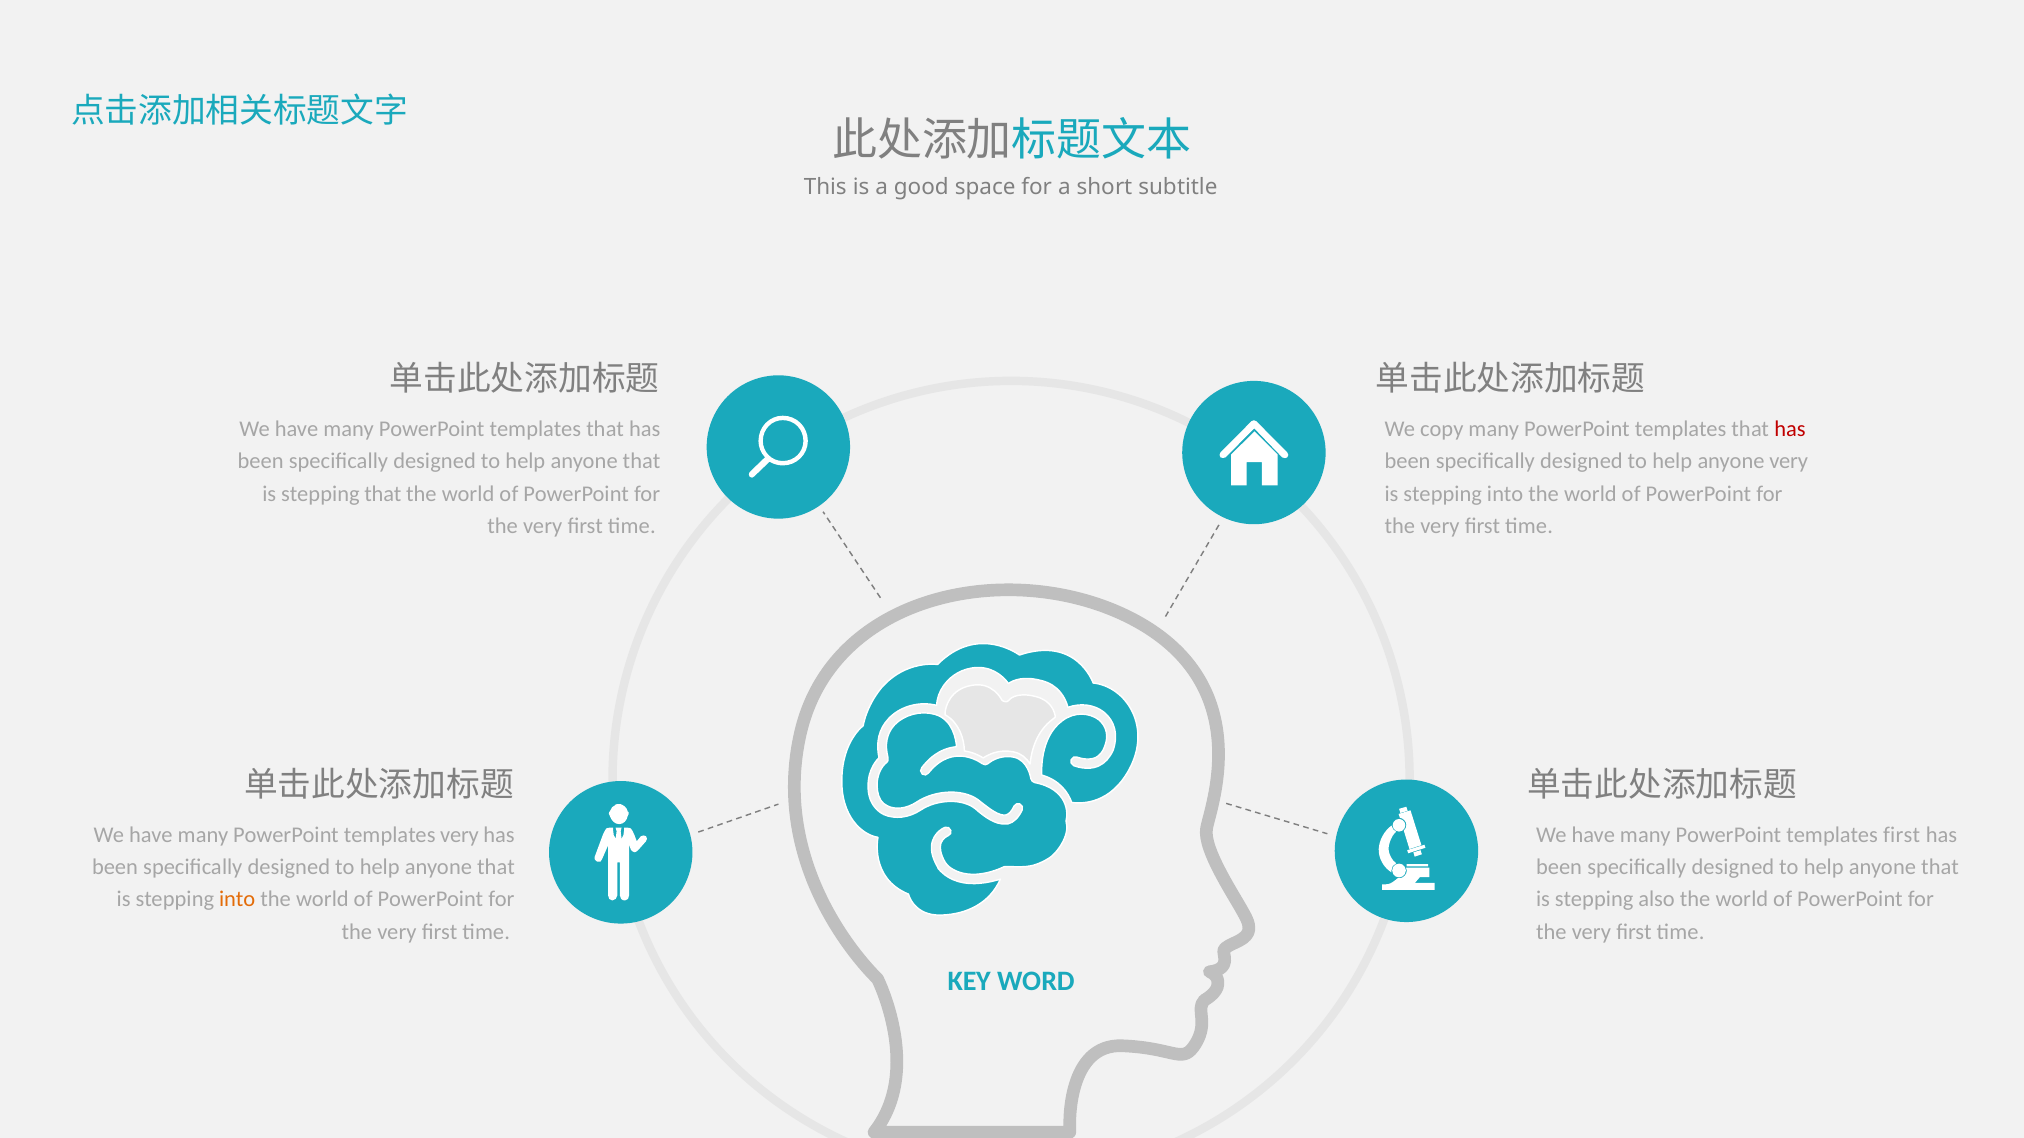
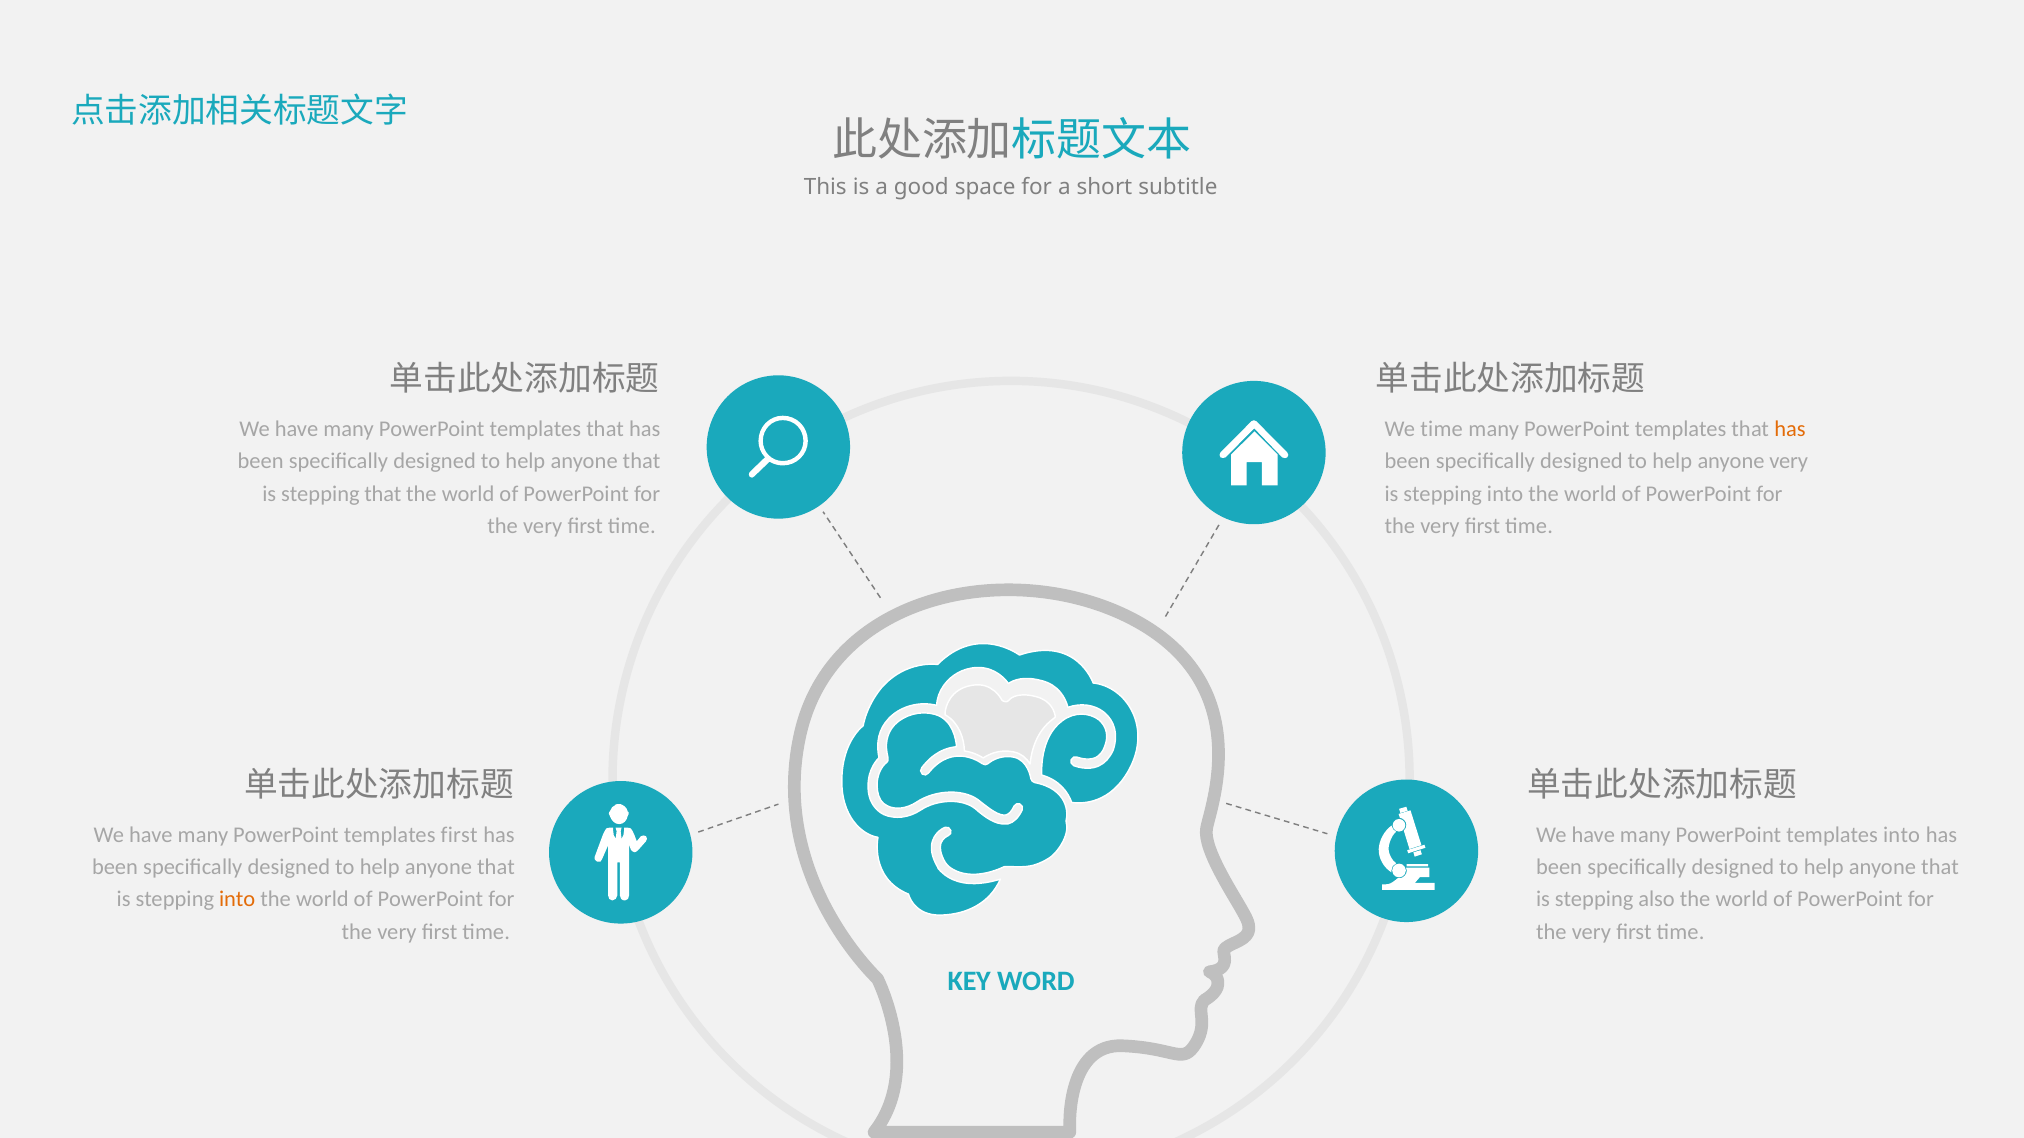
We copy: copy -> time (1442, 429)
has colour: red -> orange (1790, 429)
templates very: very -> first (459, 835)
templates first: first -> into (1902, 835)
